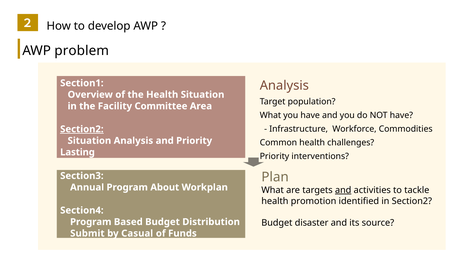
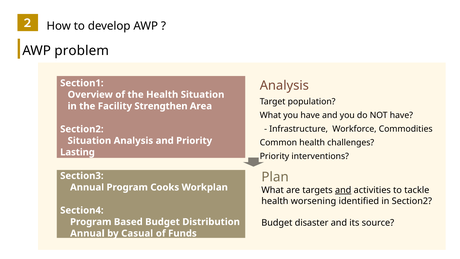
Committee: Committee -> Strengthen (161, 106)
Section2 underline: present -> none (82, 129)
About: About -> Cooks (165, 187)
promotion: promotion -> worsening (313, 201)
Submit: Submit -> Annual (87, 233)
